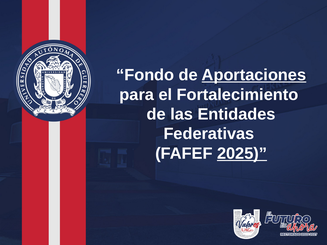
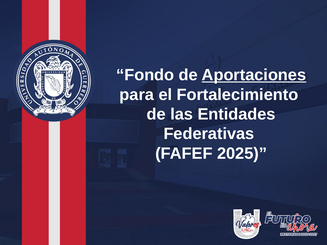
2025 underline: present -> none (242, 154)
